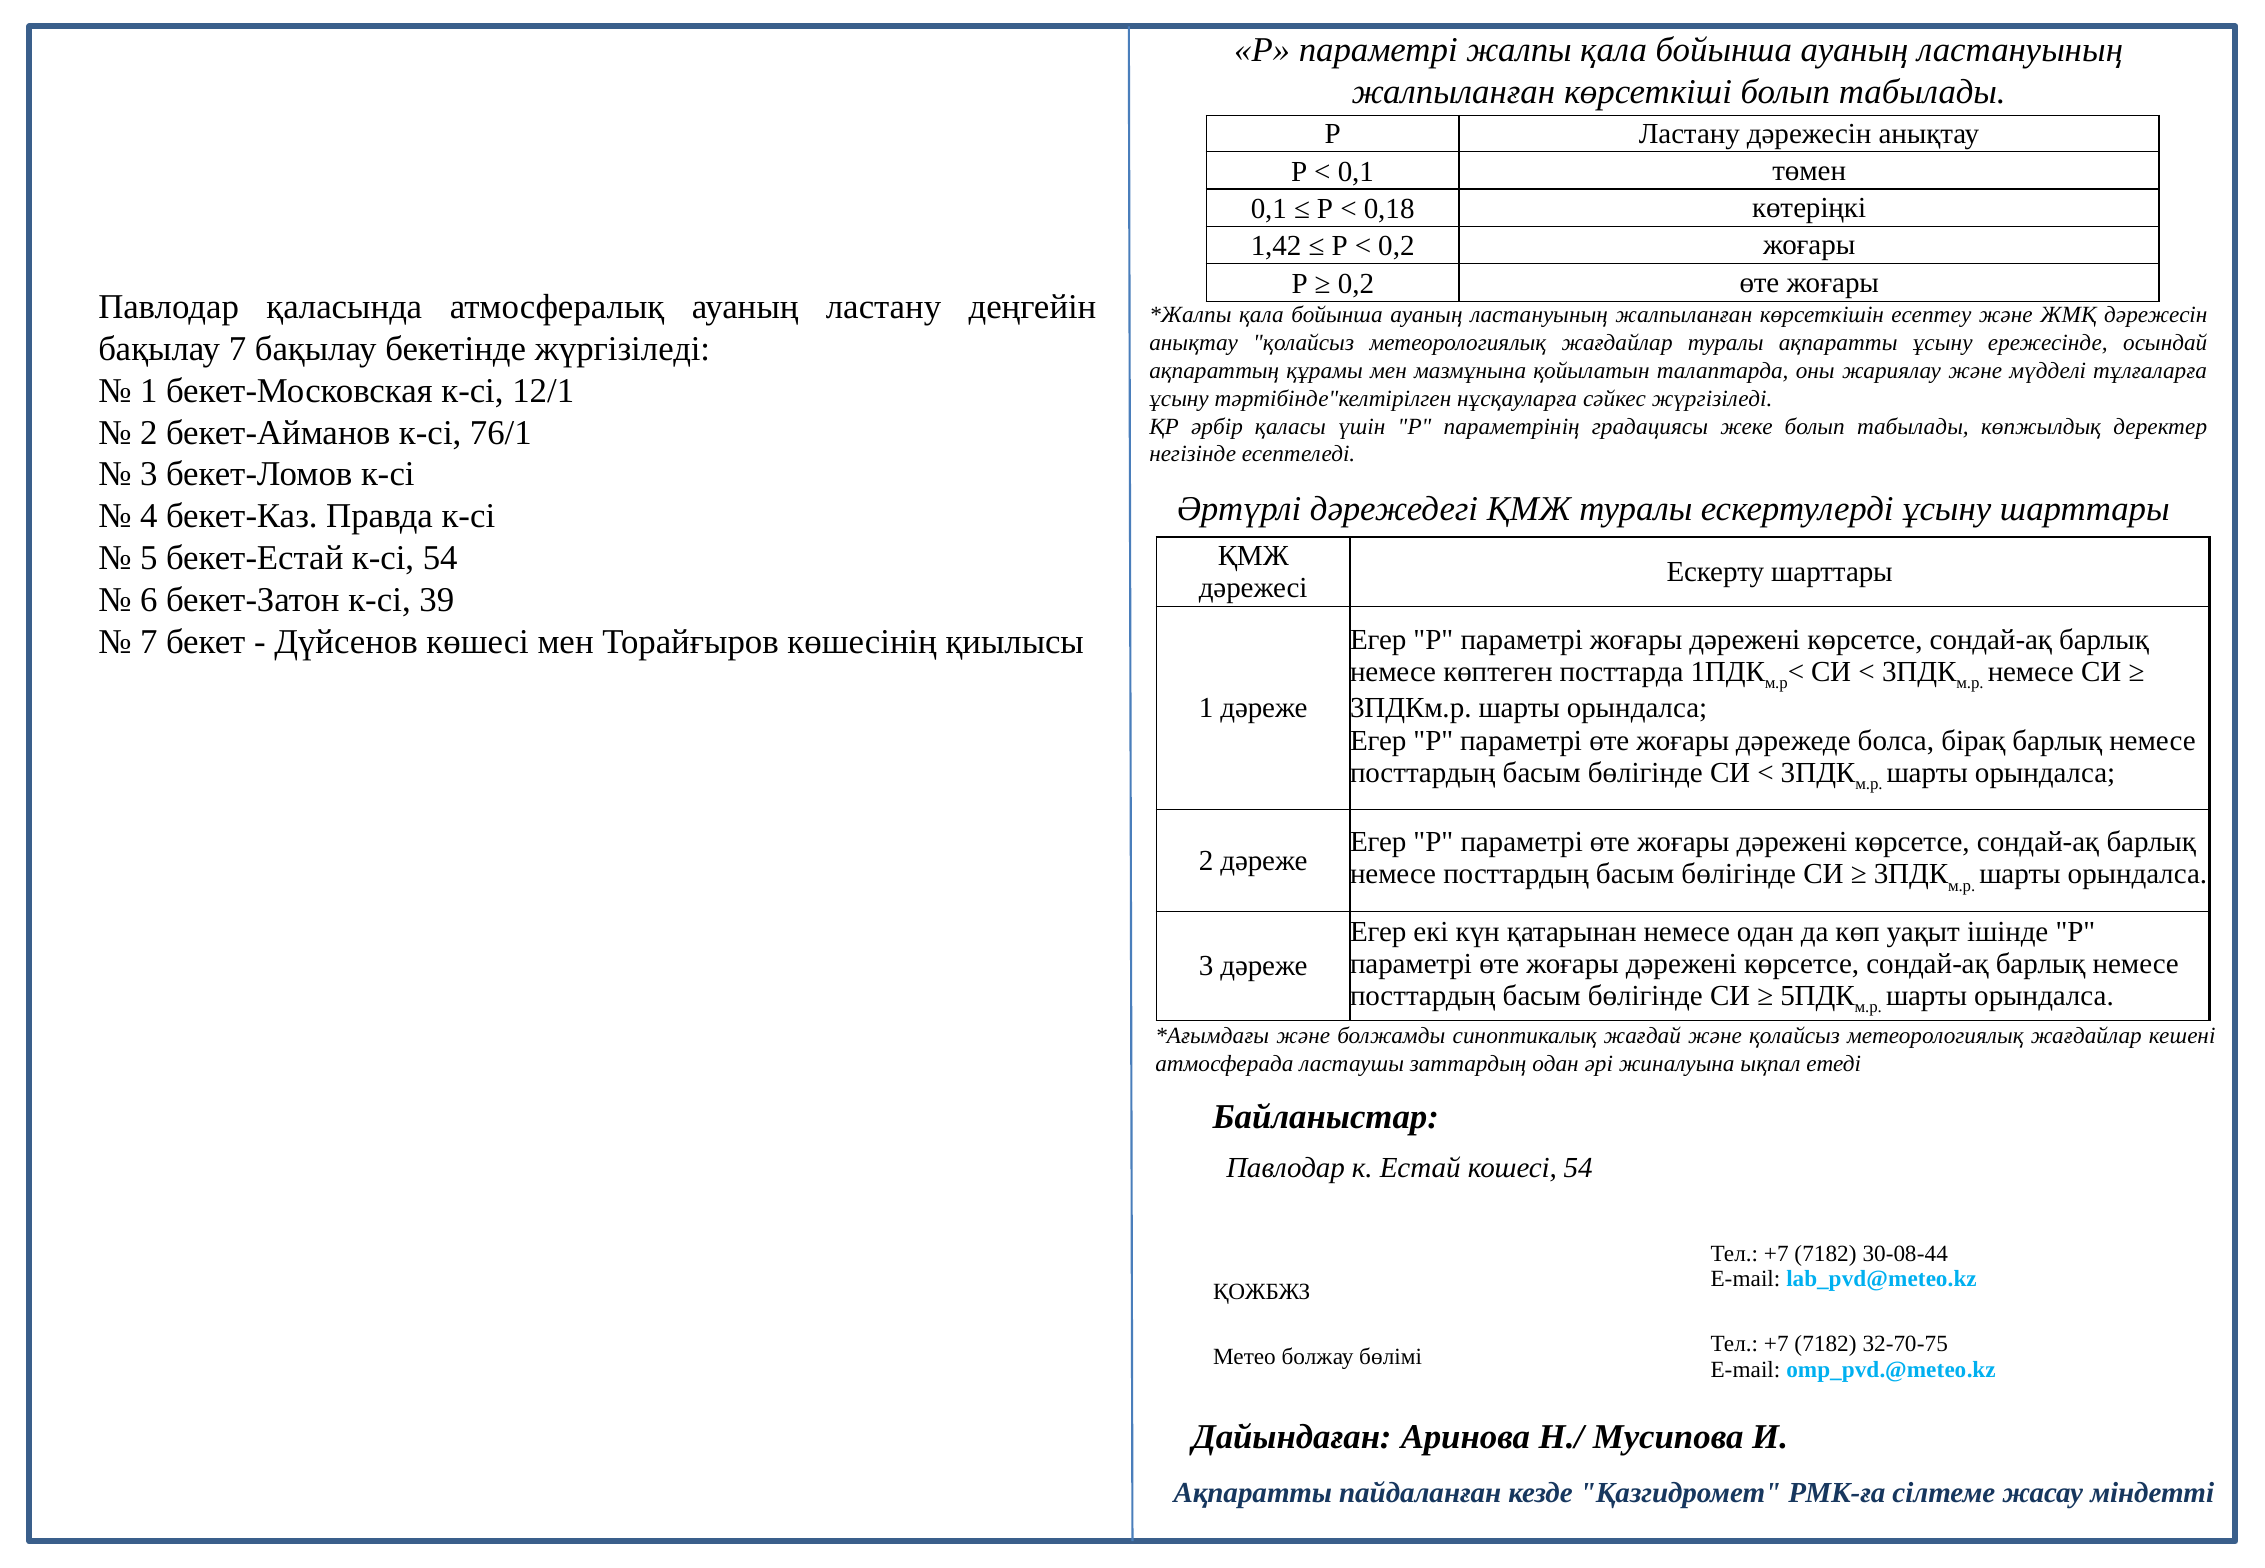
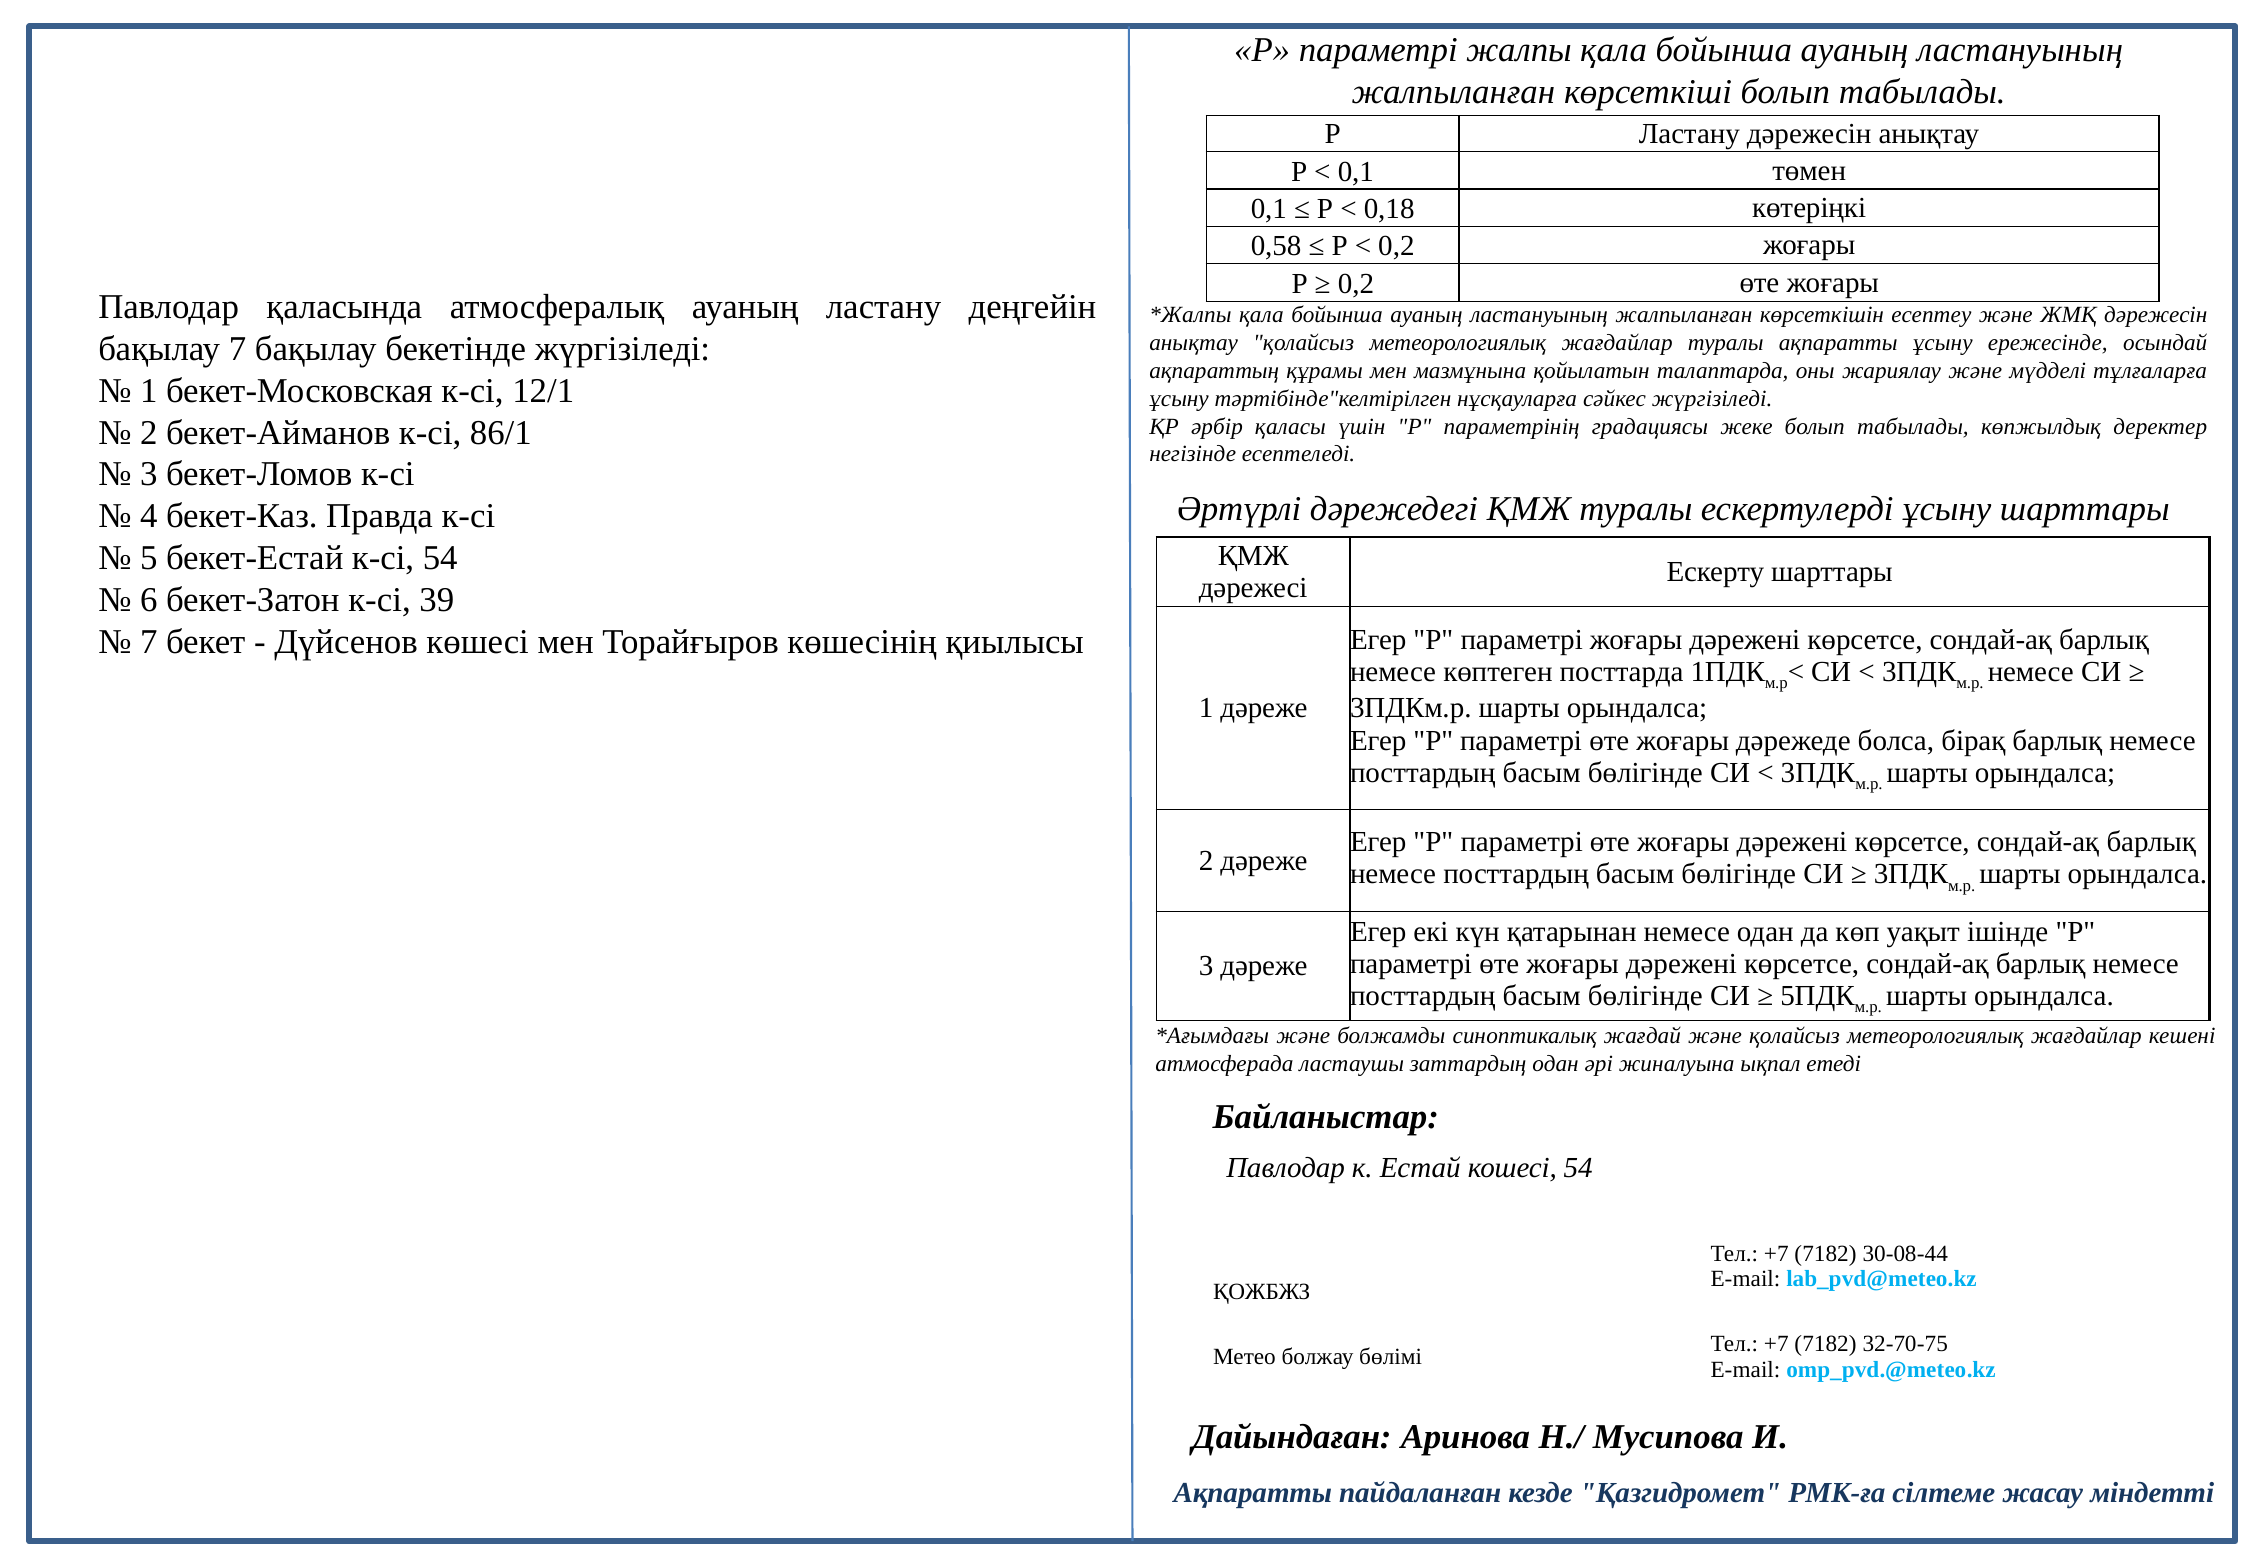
1,42: 1,42 -> 0,58 (1276, 246)
76/1: 76/1 -> 86/1 (501, 433)
